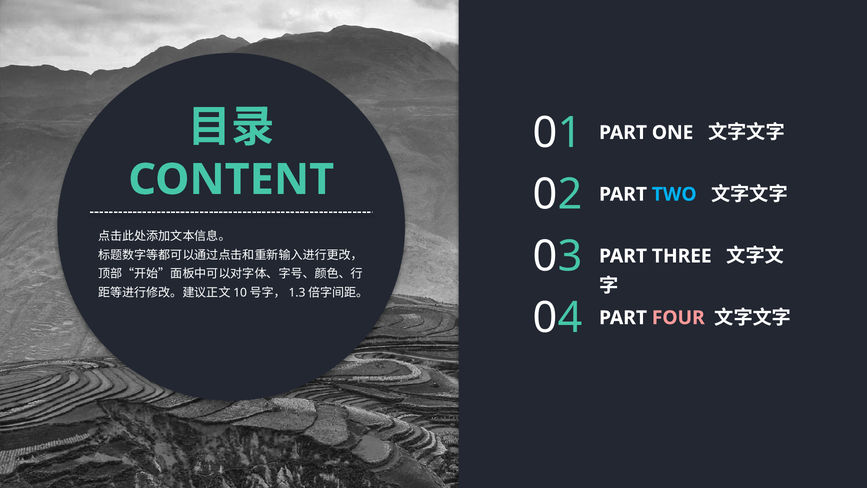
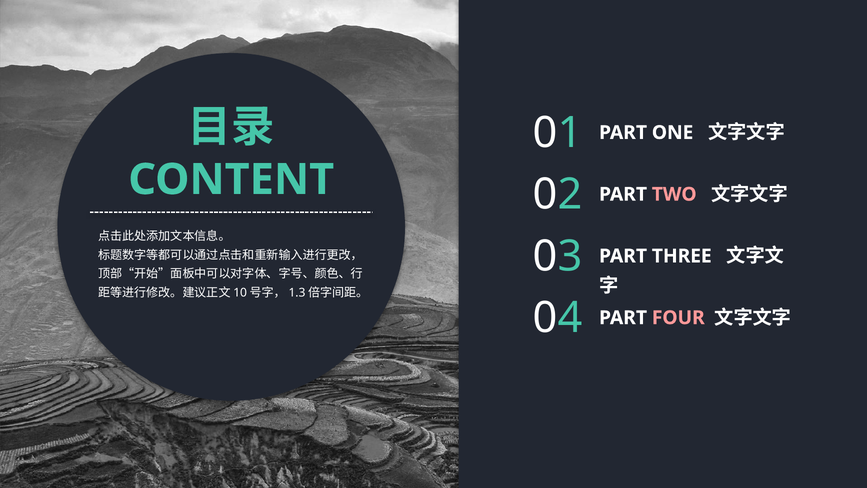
TWO colour: light blue -> pink (674, 194)
